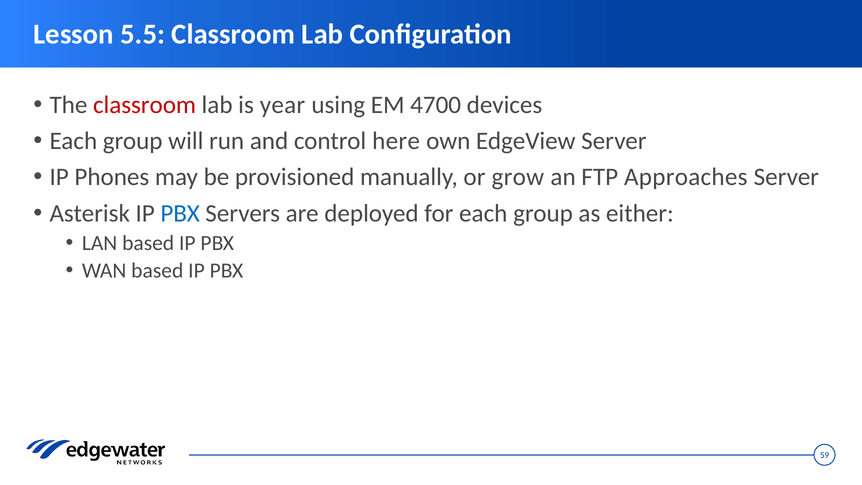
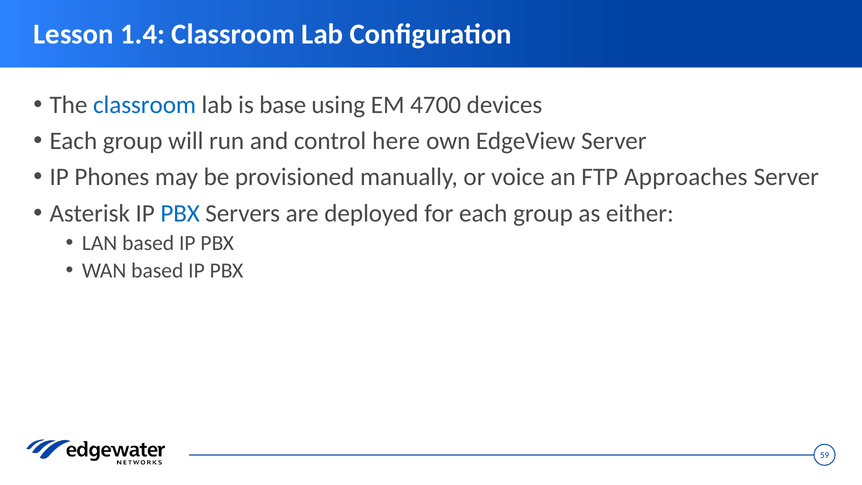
5.5: 5.5 -> 1.4 (143, 34)
classroom colour: red -> blue (145, 105)
year: year -> base (283, 105)
grow: grow -> voice (518, 177)
